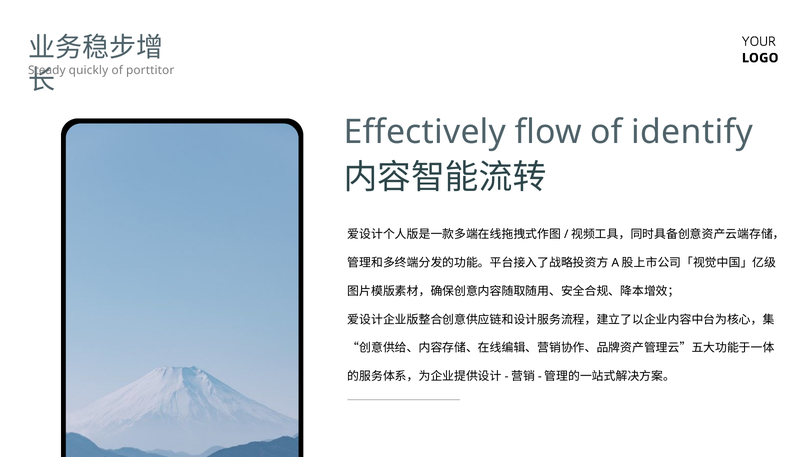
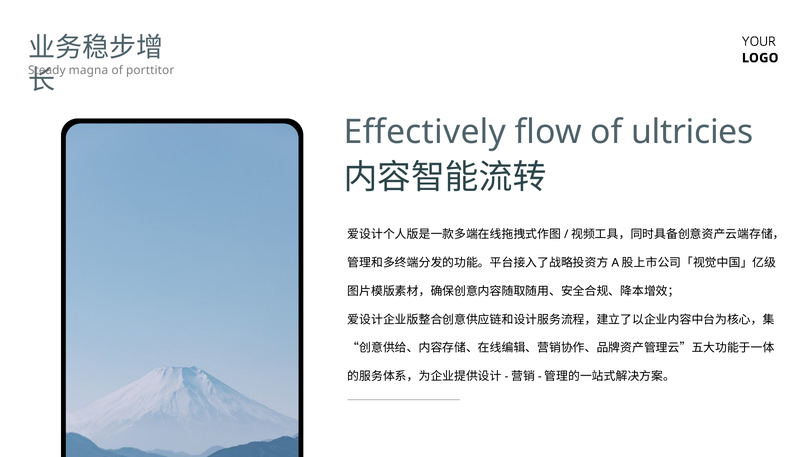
quickly: quickly -> magna (88, 70)
identify: identify -> ultricies (692, 132)
